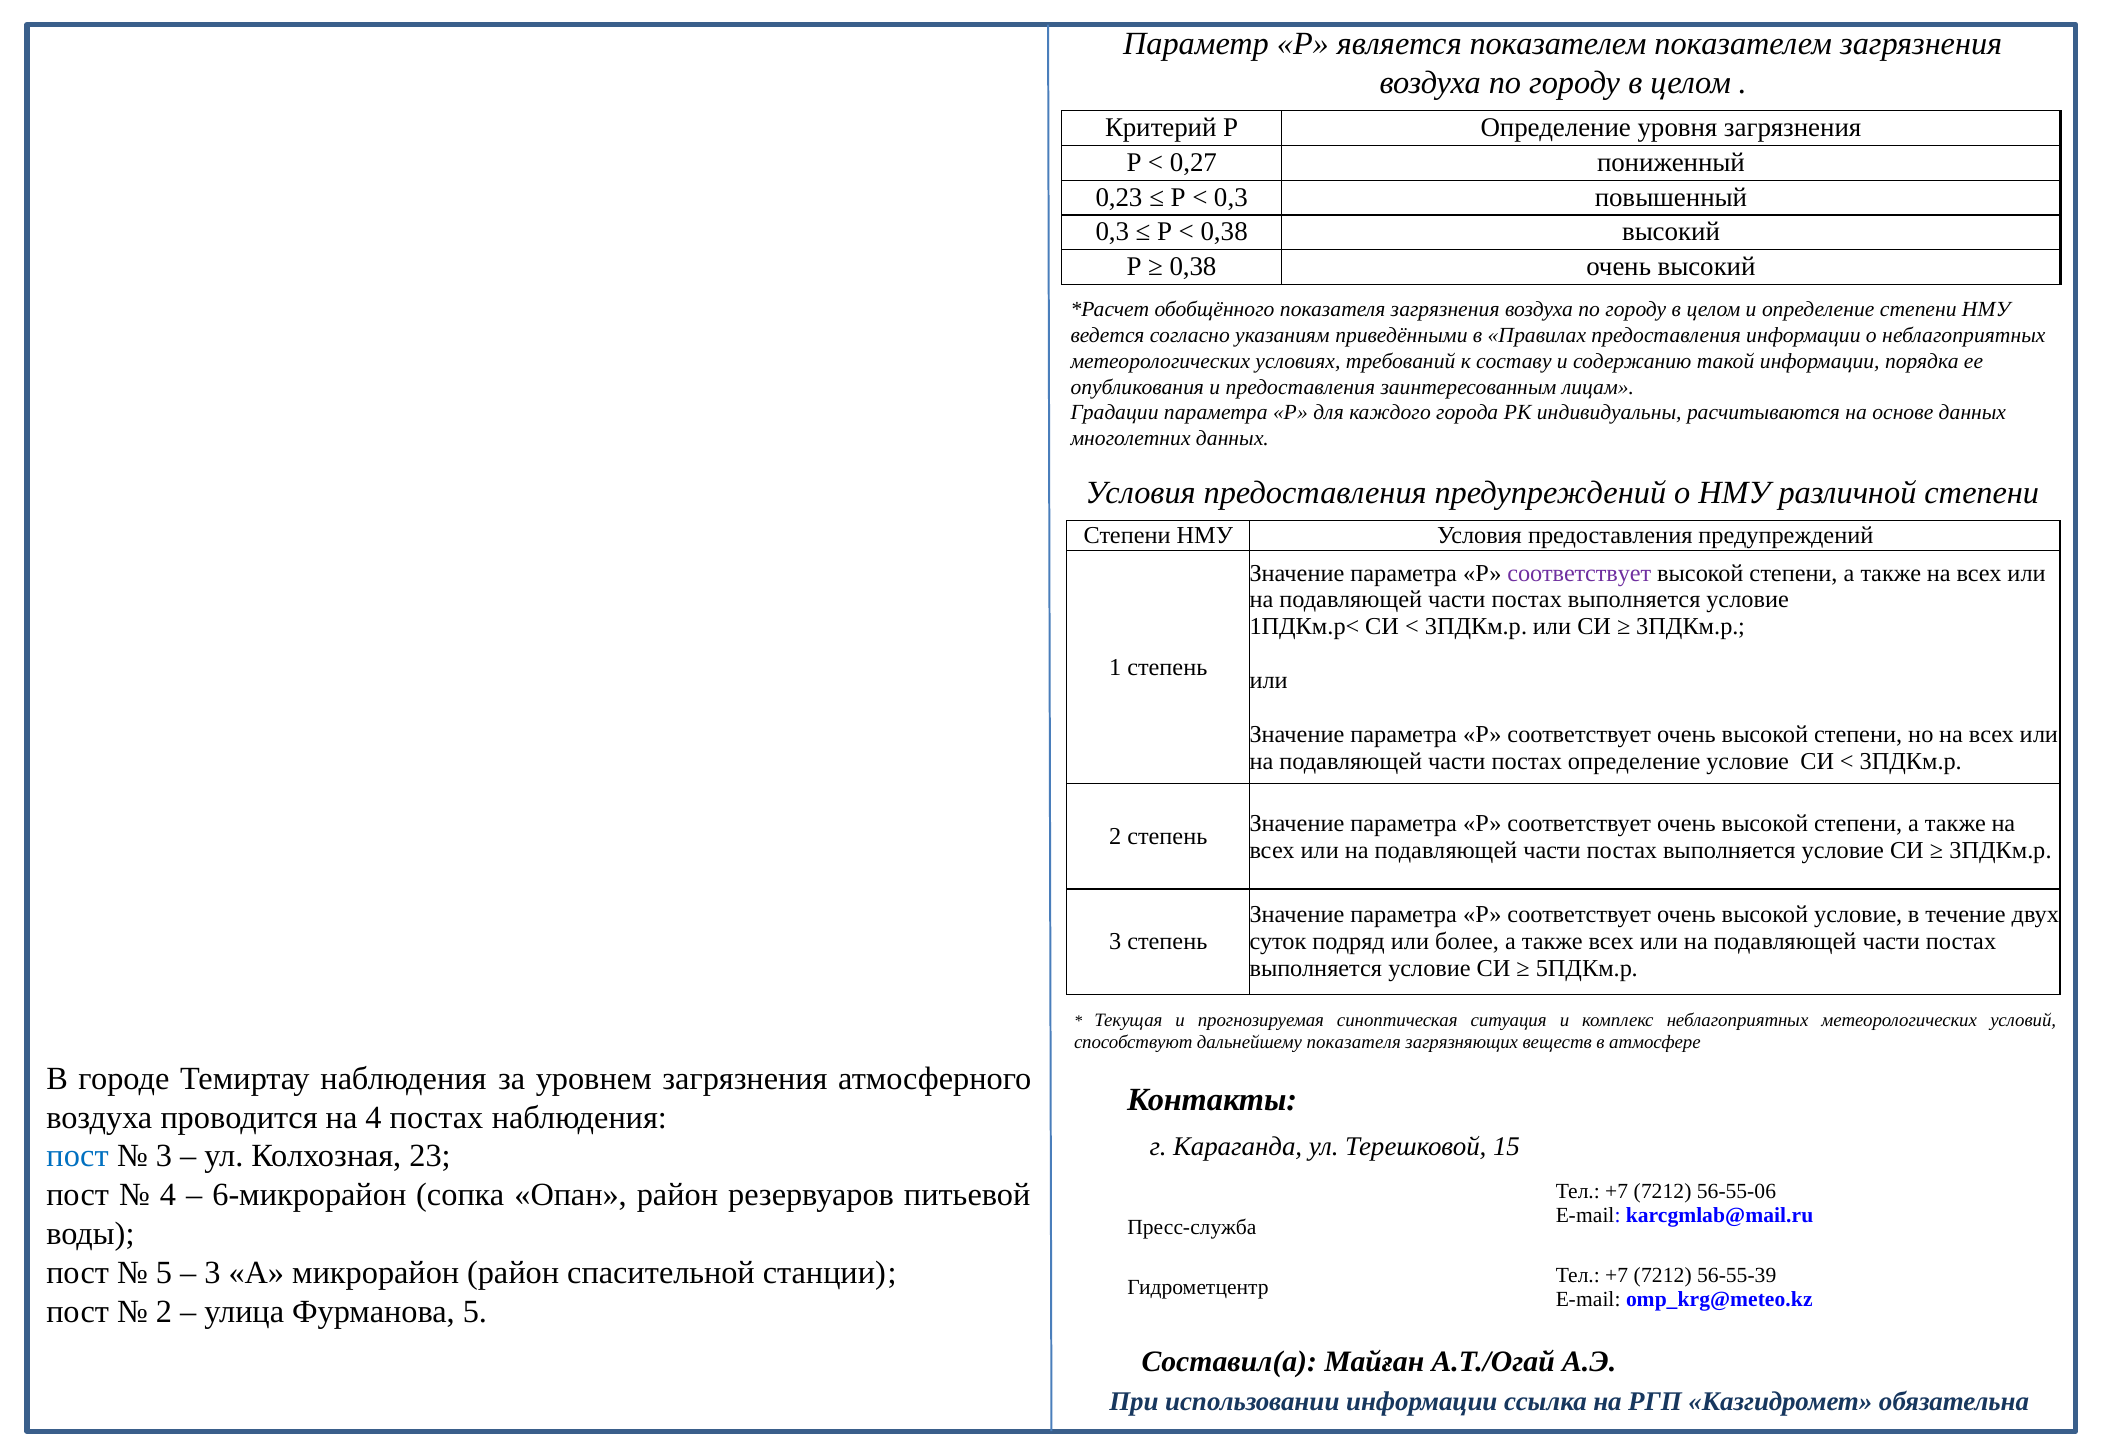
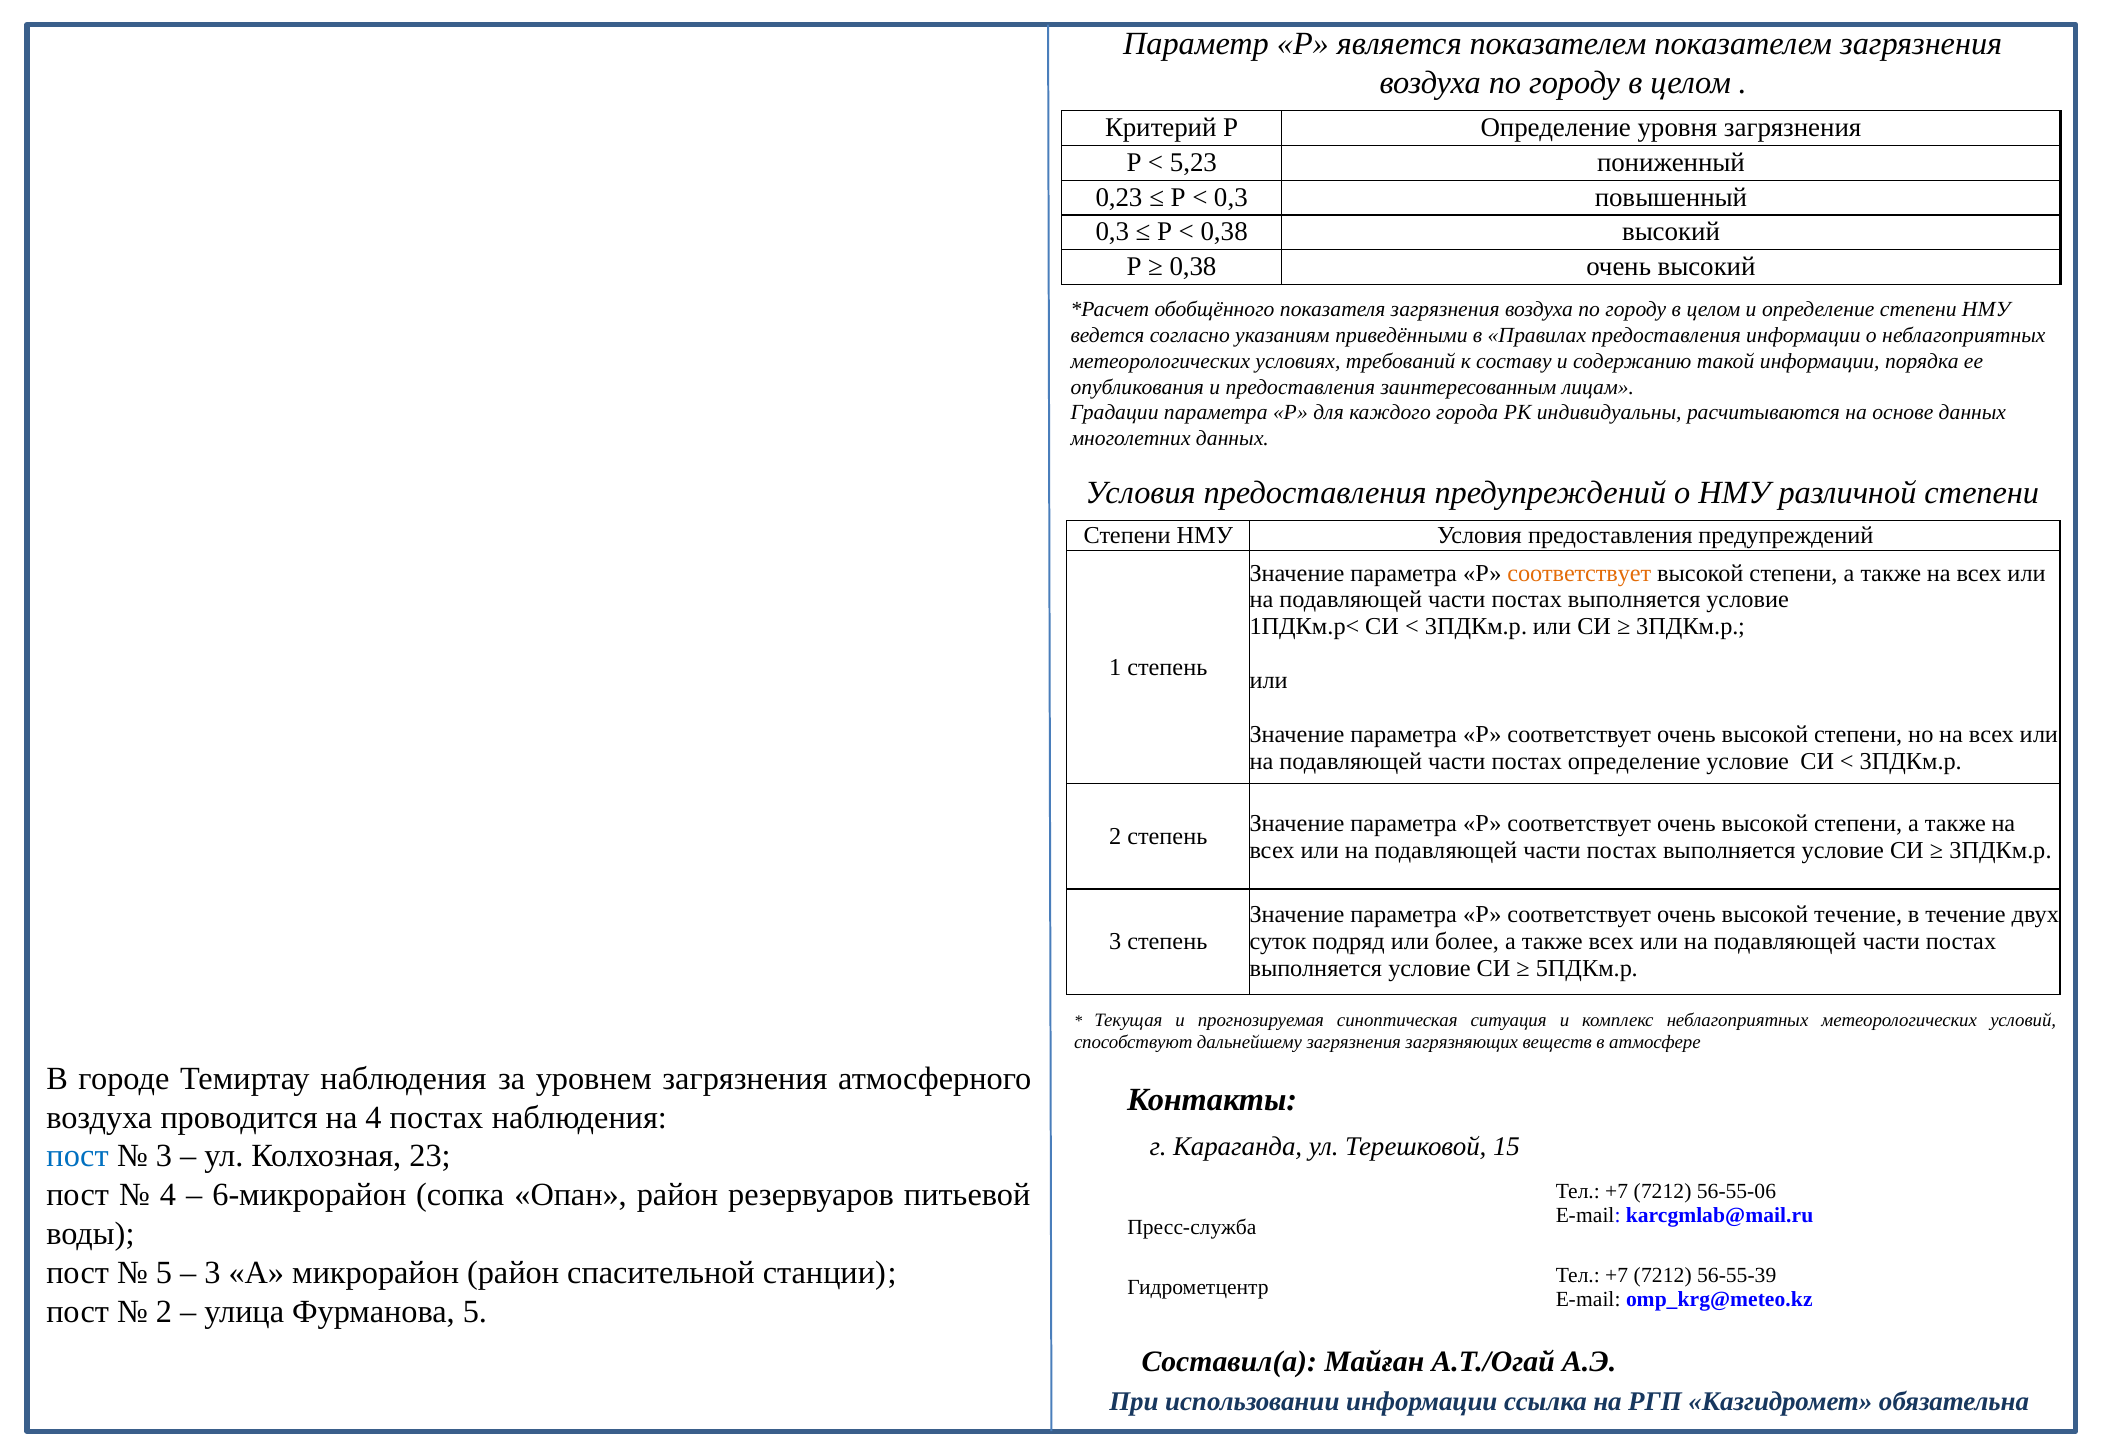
0,27: 0,27 -> 5,23 (1193, 163)
соответствует colour: purple -> orange (1579, 573)
высокой условие: условие -> течение (1858, 915)
дальнейшему показателя: показателя -> загрязнения (1354, 1042)
